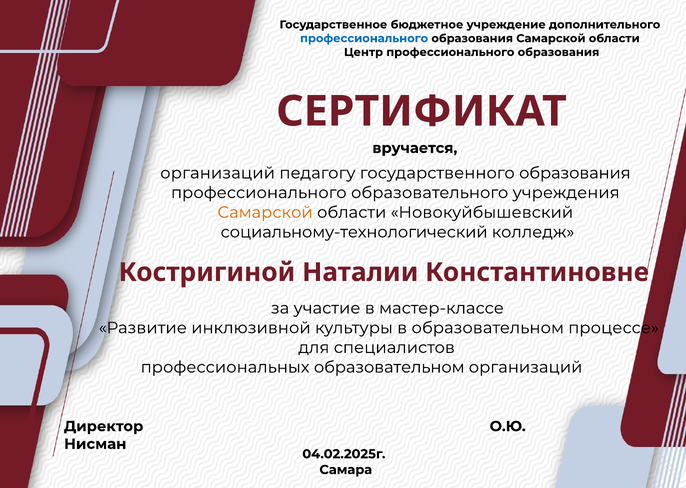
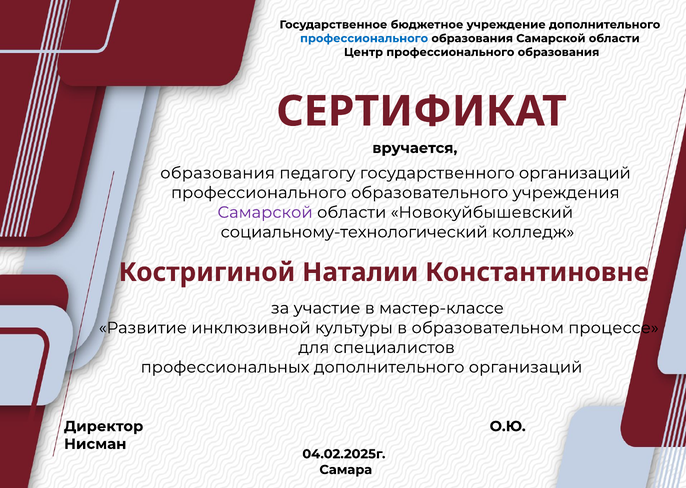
организаций: организаций -> образования (218, 173)
государственного образования: образования -> организаций (575, 173)
Самарской colour: orange -> purple (265, 213)
профессиональных образовательном: образовательном -> дополнительного (389, 367)
